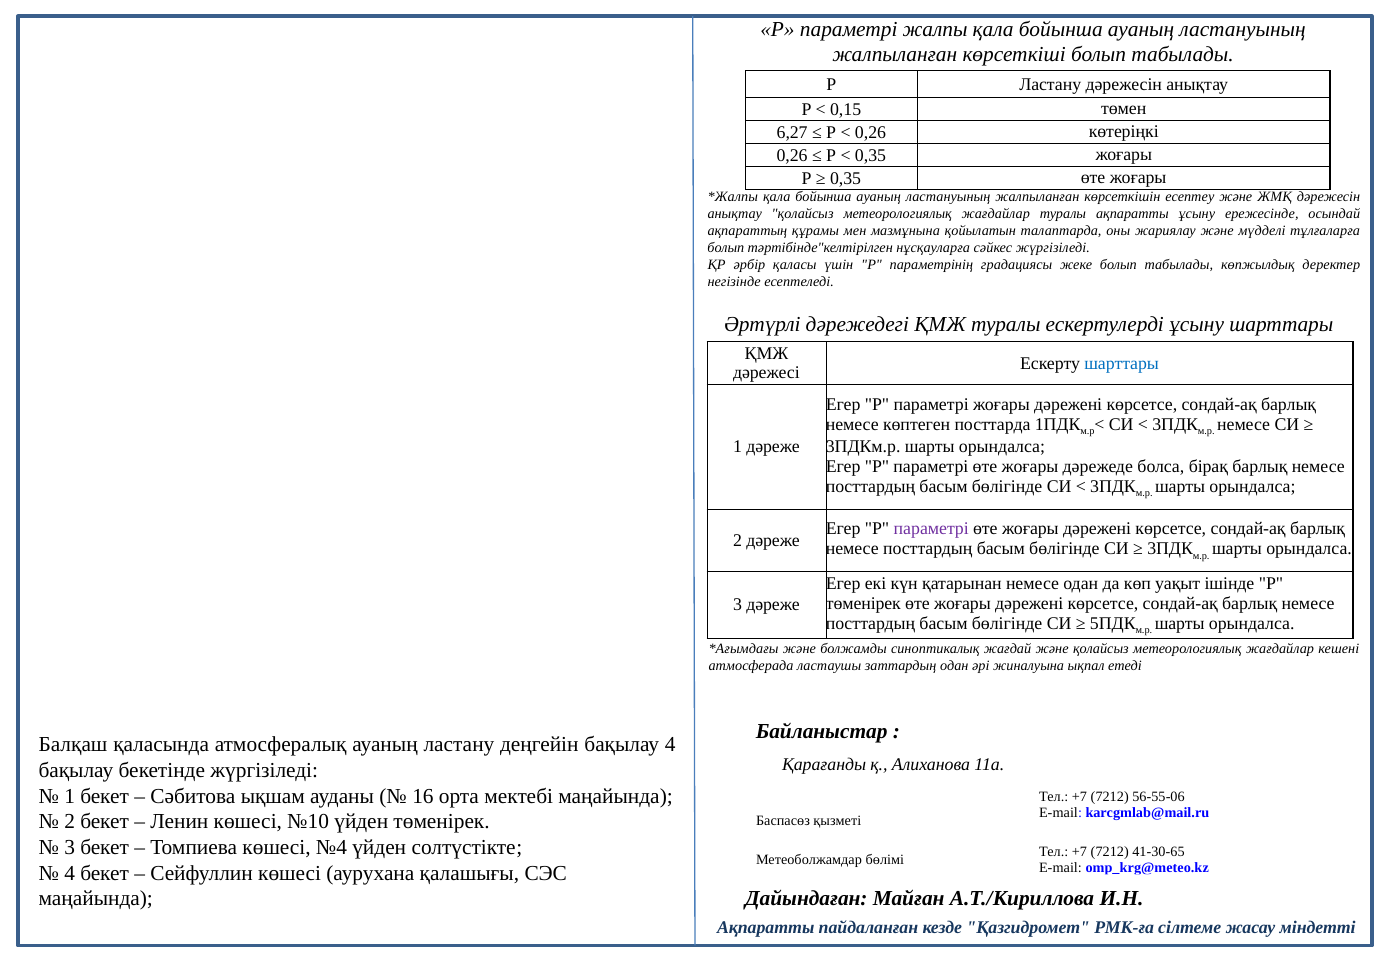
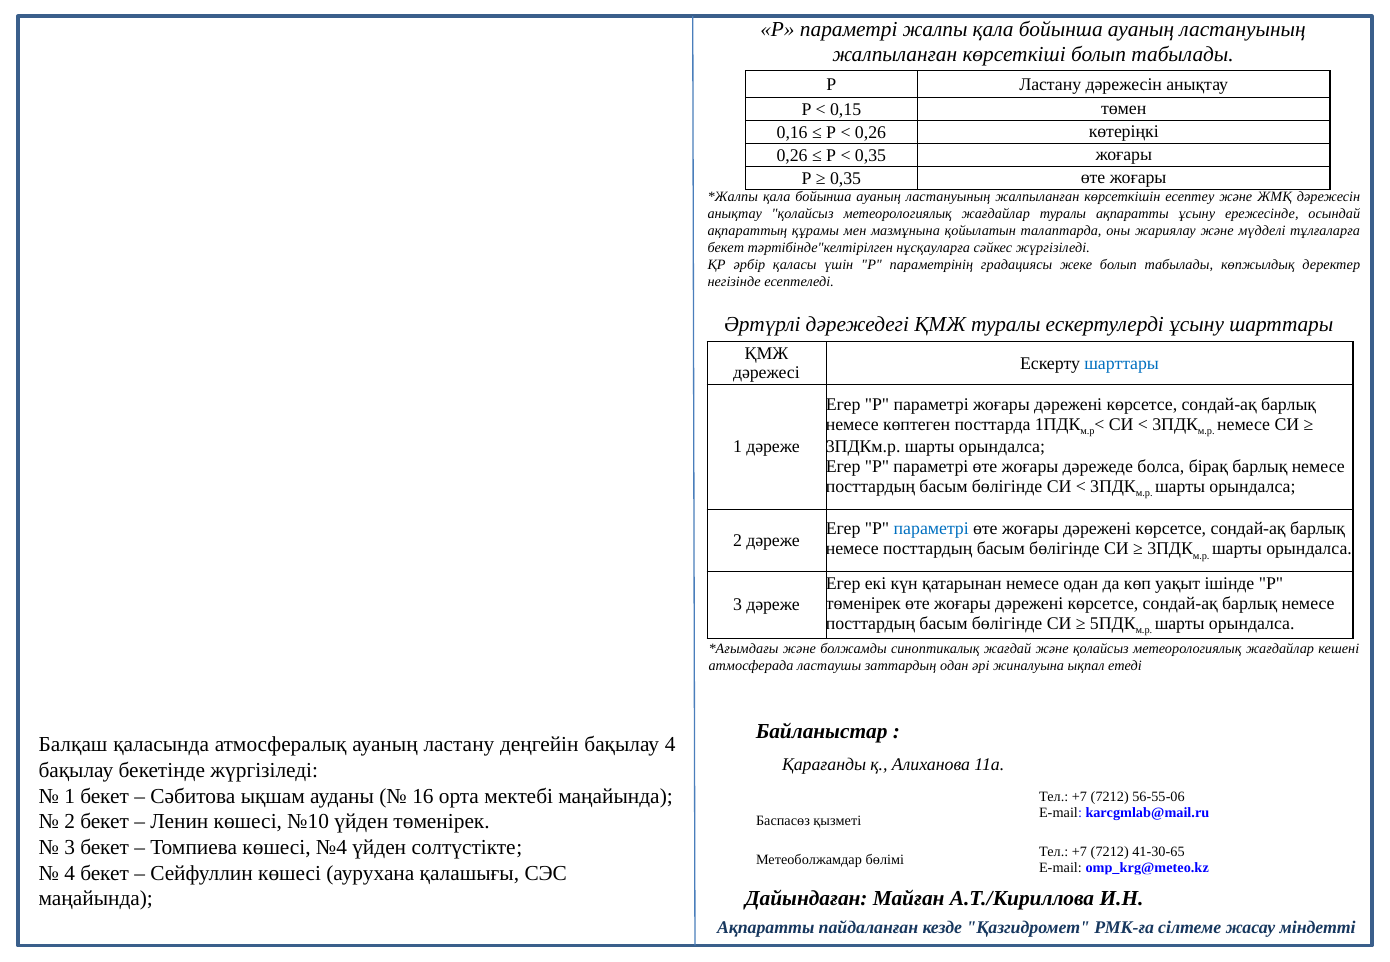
6,27: 6,27 -> 0,16 (792, 133)
болып: болып -> бекет (726, 248)
параметрі colour: purple -> blue (931, 529)
